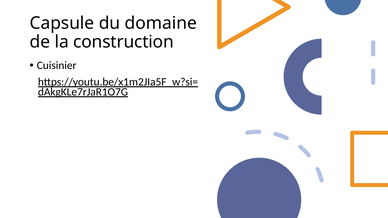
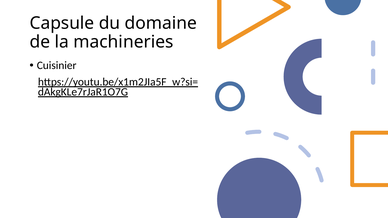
construction: construction -> machineries (123, 42)
